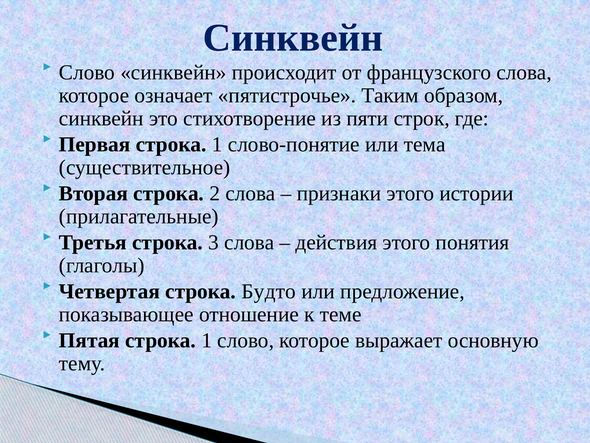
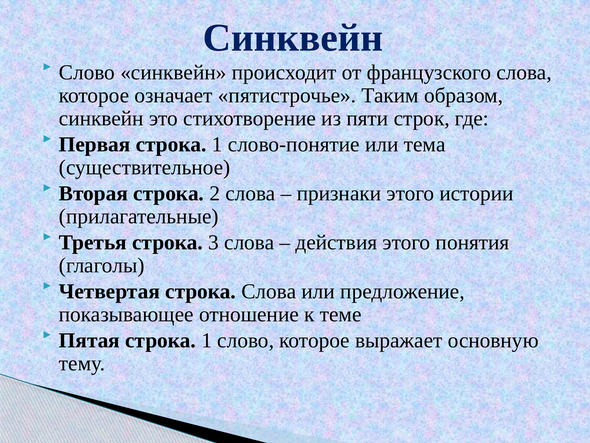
строка Будто: Будто -> Слова (269, 291)
